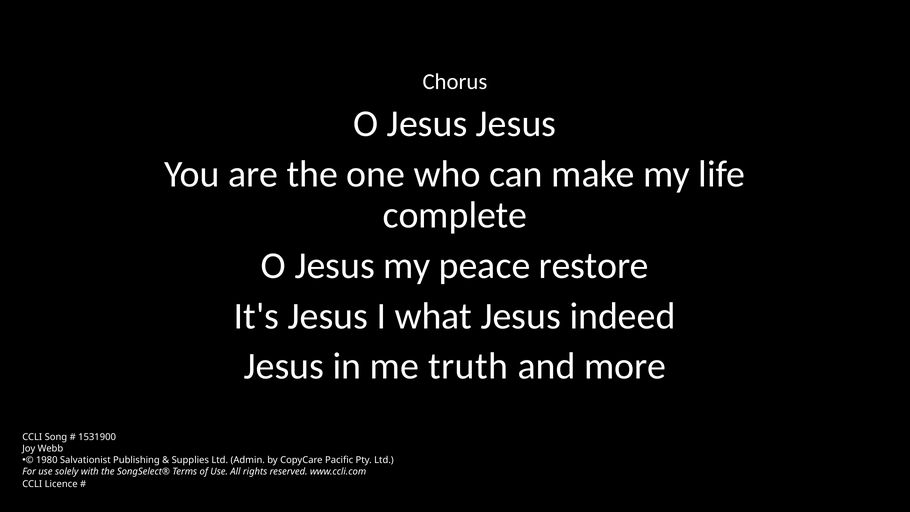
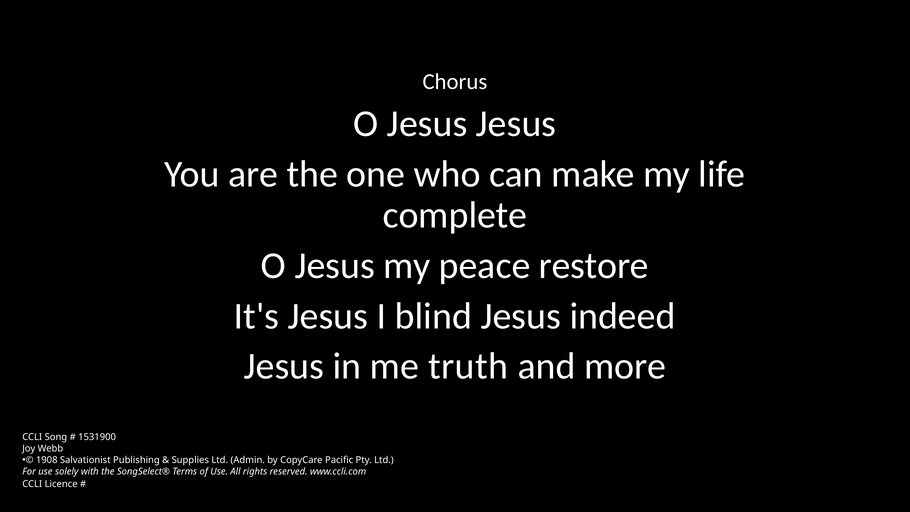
what: what -> blind (433, 316)
1980: 1980 -> 1908 (47, 460)
